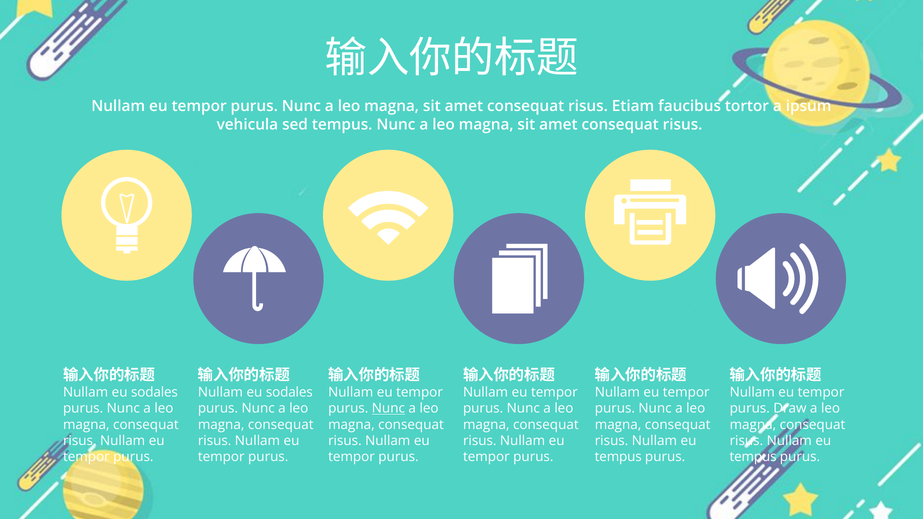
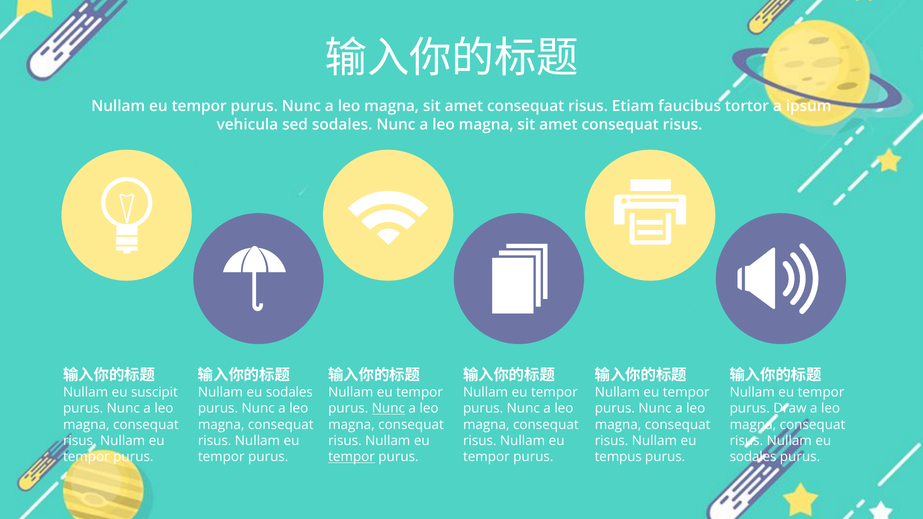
sed tempus: tempus -> sodales (342, 125)
sodales: sodales -> suscipit (154, 392)
tempor underline: none -> present (351, 457)
tempus: tempus -> sodales (753, 457)
